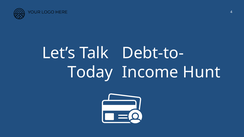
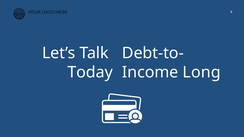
Hunt: Hunt -> Long (202, 72)
